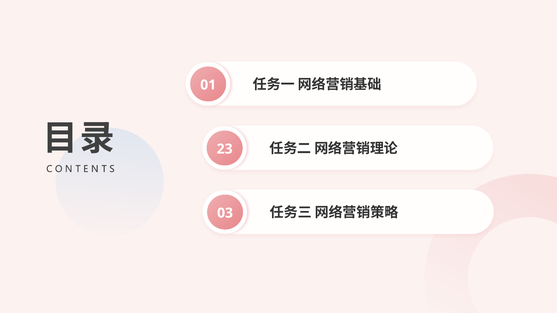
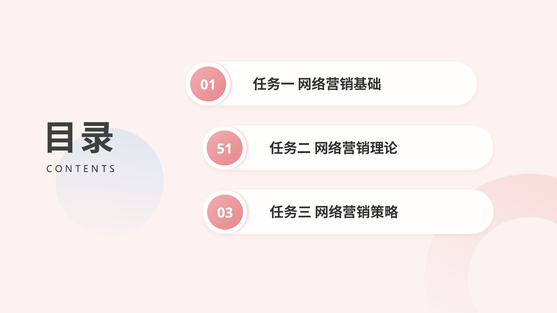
23: 23 -> 51 (225, 149)
